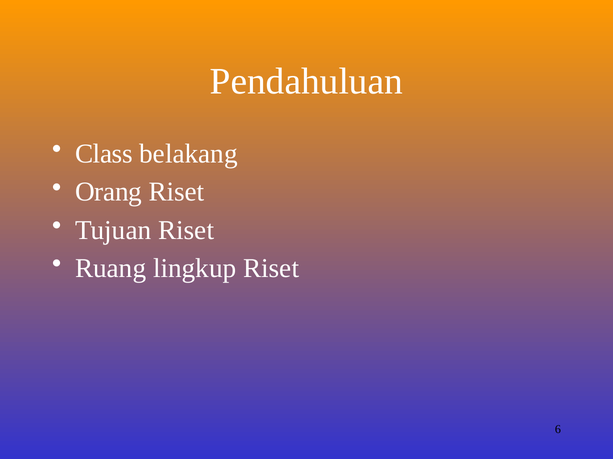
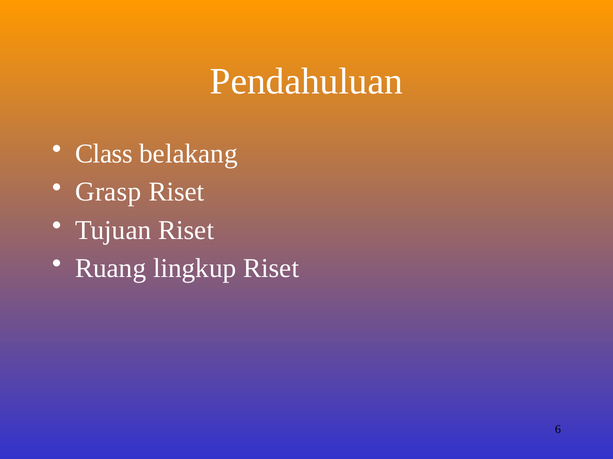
Orang: Orang -> Grasp (108, 192)
